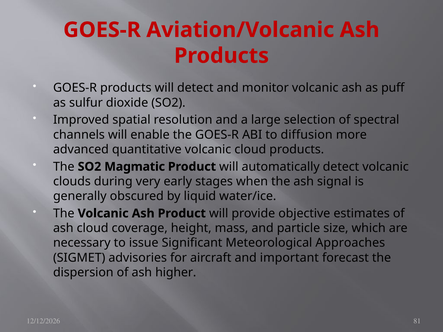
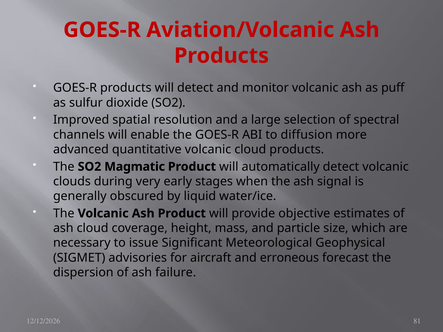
Approaches: Approaches -> Geophysical (350, 243)
important: important -> erroneous (289, 258)
higher: higher -> failure (176, 273)
